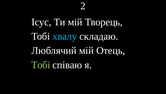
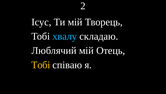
Тобі colour: light green -> yellow (41, 64)
